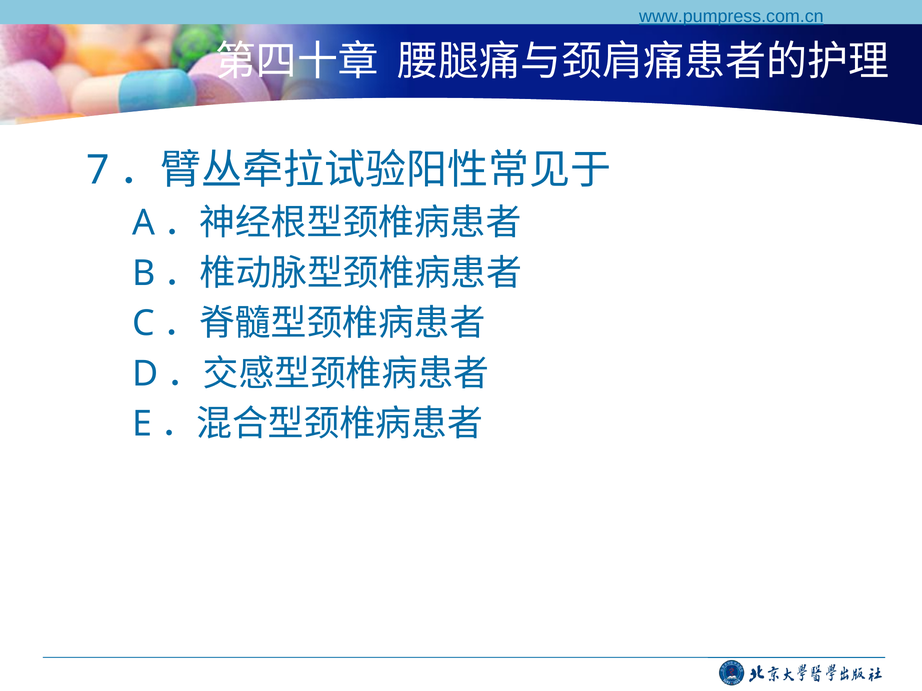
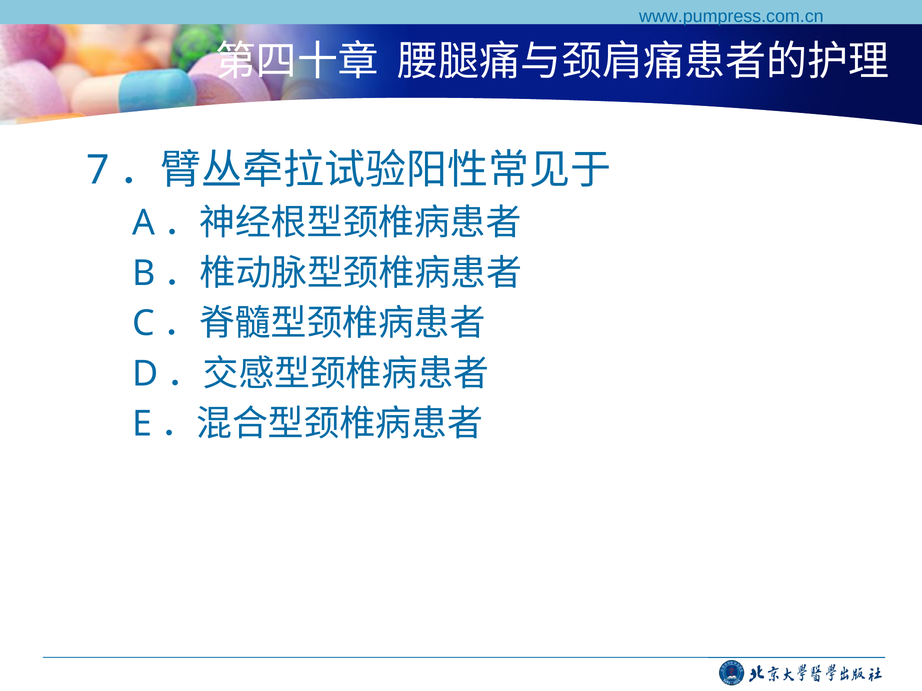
www.pumpress.com.cn underline: present -> none (731, 17)
